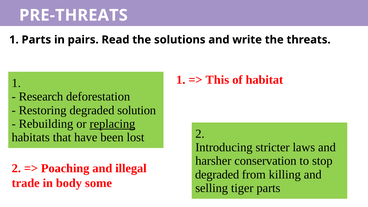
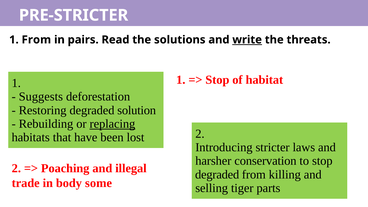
PRE-THREATS: PRE-THREATS -> PRE-STRICTER (74, 15)
1 Parts: Parts -> From (36, 40)
write underline: none -> present (247, 40)
This: This -> Stop (217, 80)
Research: Research -> Suggests (41, 97)
